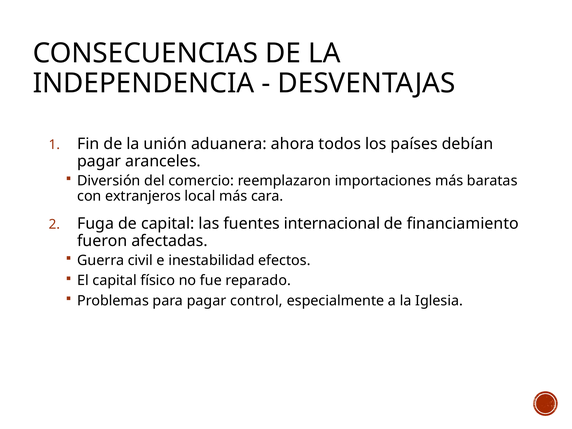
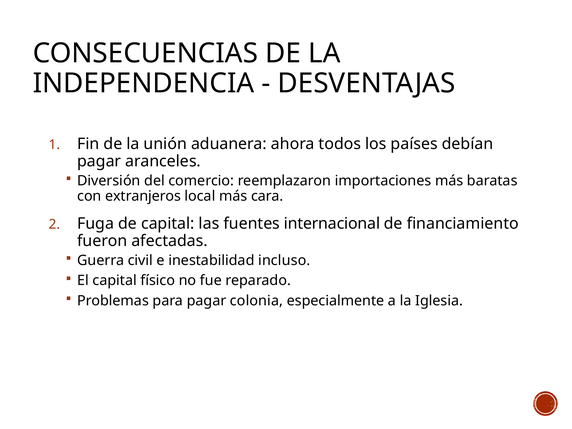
efectos: efectos -> incluso (284, 260)
control: control -> colonia (256, 301)
